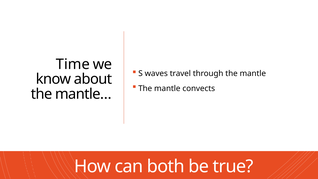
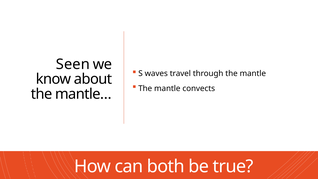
Time: Time -> Seen (73, 64)
